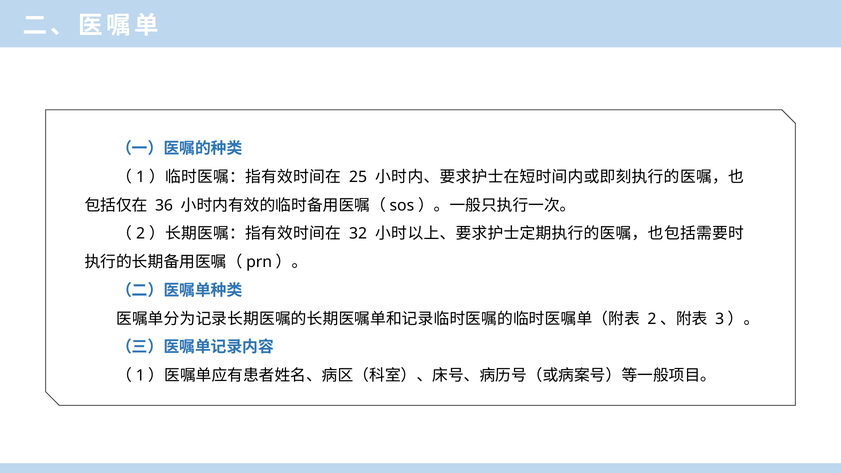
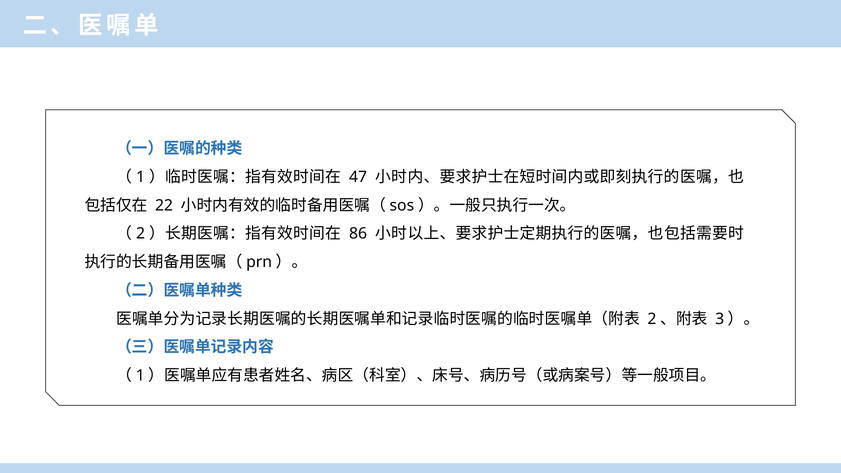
25: 25 -> 47 (358, 177)
36: 36 -> 22 (164, 205)
32: 32 -> 86 (358, 234)
